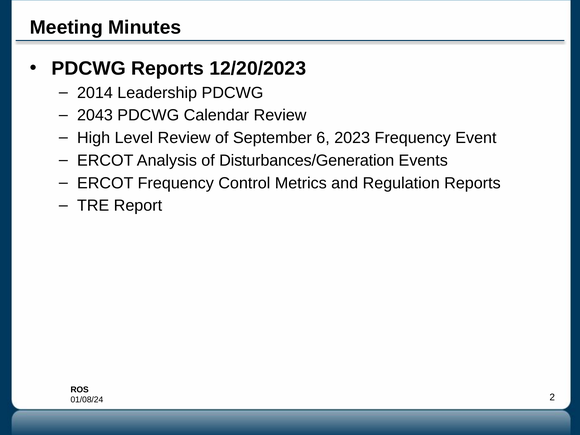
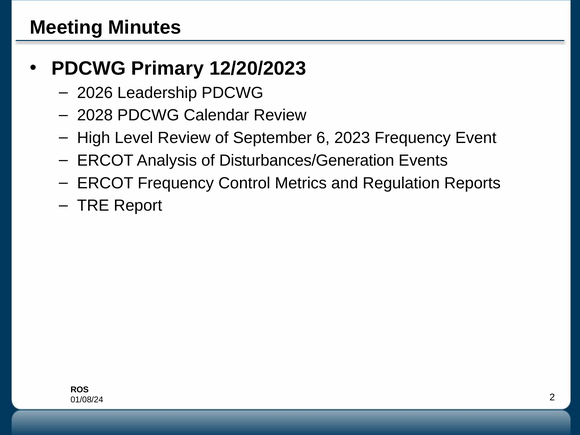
PDCWG Reports: Reports -> Primary (167, 68)
2014: 2014 -> 2026 (95, 93)
2043: 2043 -> 2028 (95, 115)
